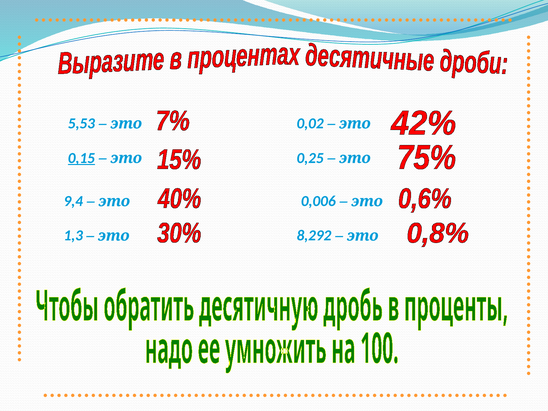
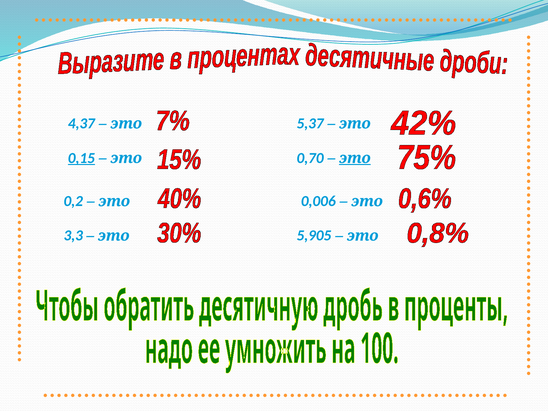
5,53: 5,53 -> 4,37 (81, 123)
0,02: 0,02 -> 5,37 (310, 123)
0,25: 0,25 -> 0,70 (310, 158)
это underline: none -> present (355, 158)
9,4: 9,4 -> 0,2 (73, 201)
1,3: 1,3 -> 3,3 (73, 236)
8,292: 8,292 -> 5,905 (314, 236)
